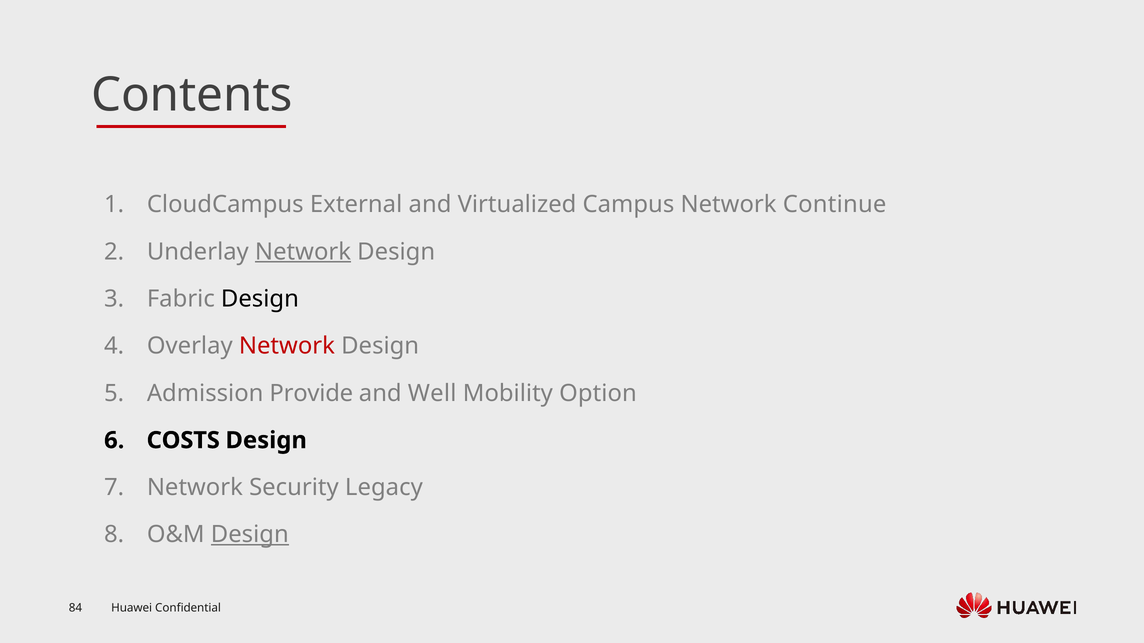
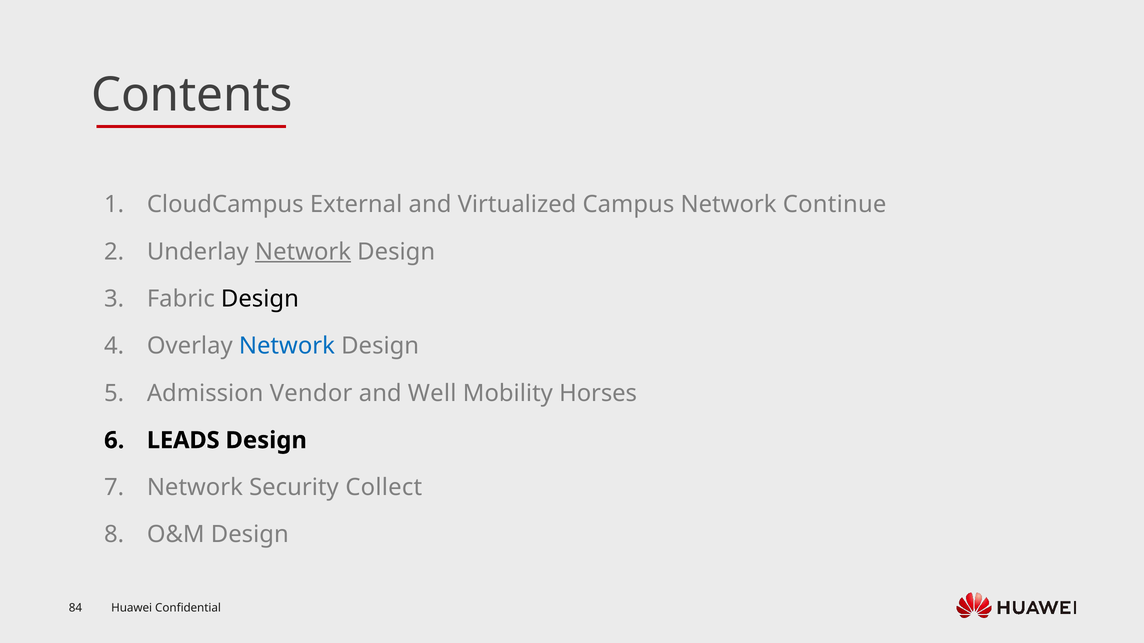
Network colour: red -> blue (287, 346)
Provide: Provide -> Vendor (311, 393)
Option: Option -> Horses (598, 393)
COSTS: COSTS -> LEADS (183, 441)
Legacy: Legacy -> Collect (384, 488)
Design underline: present -> none (250, 535)
